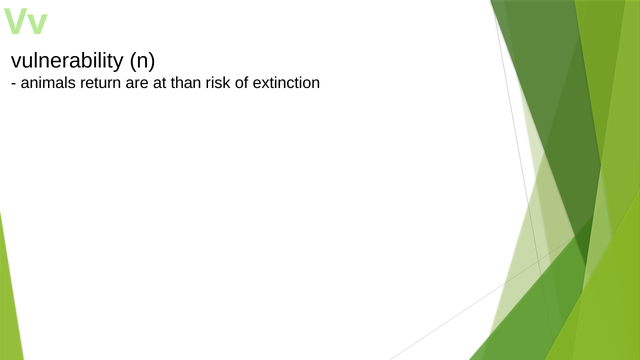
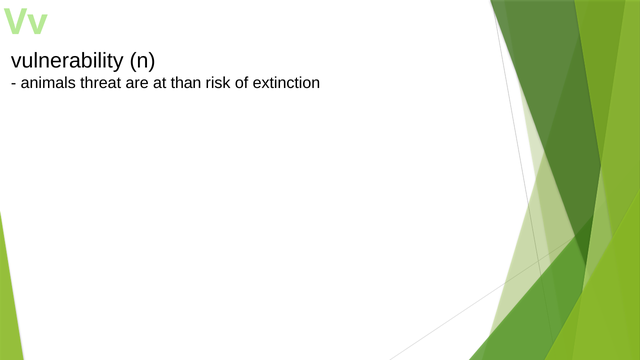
return: return -> threat (101, 83)
